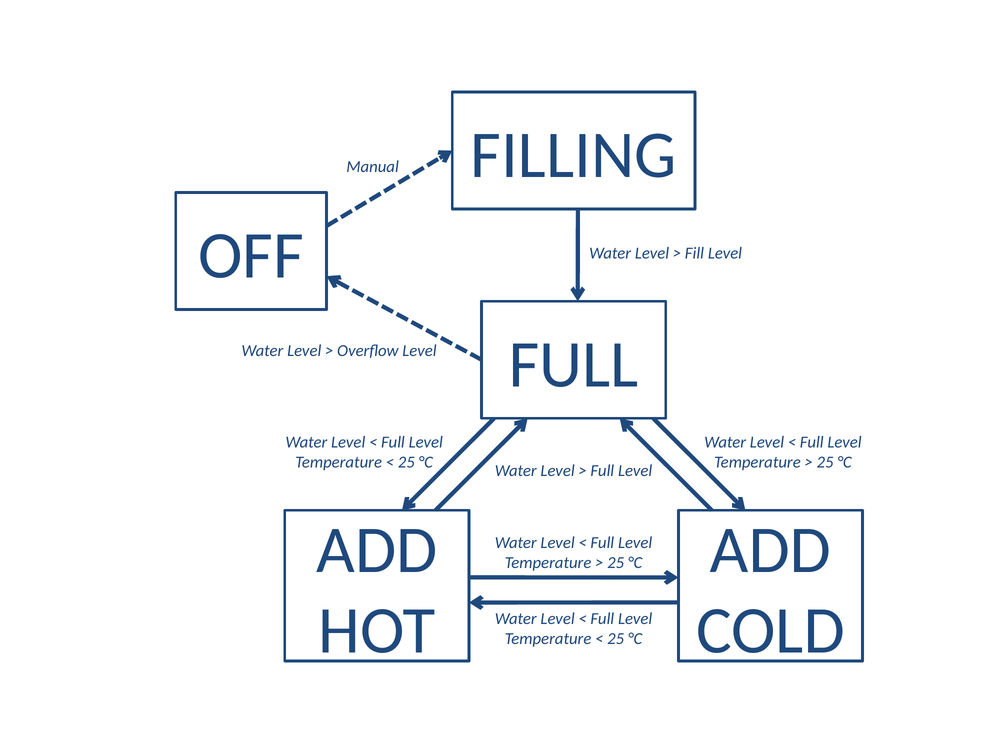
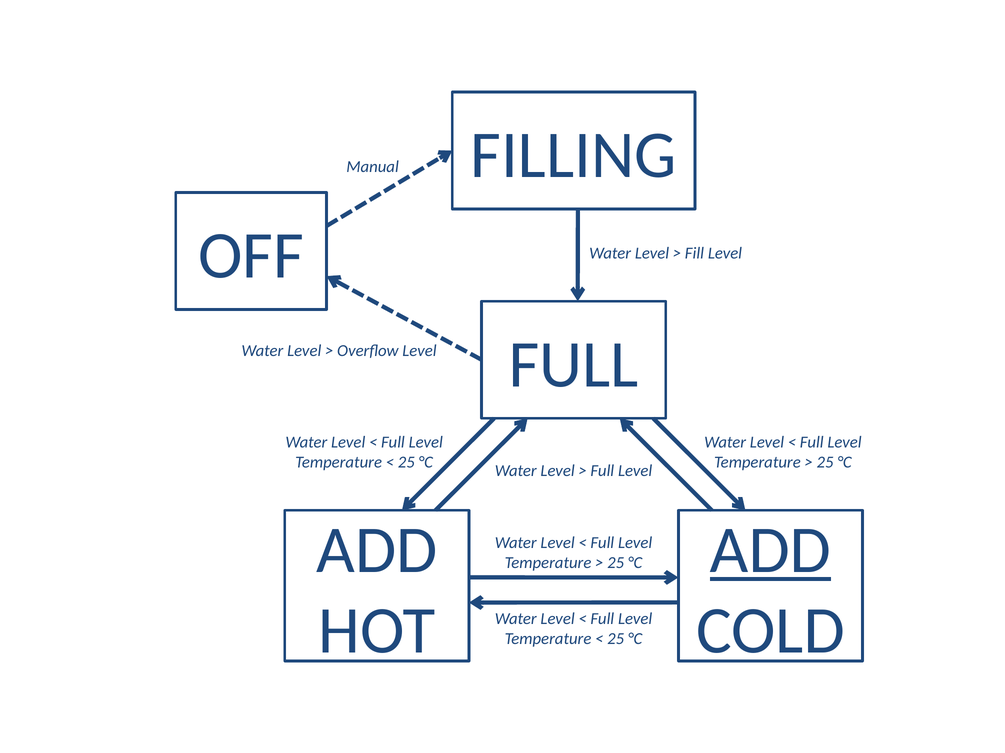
ADD underline: none -> present (770, 551)
